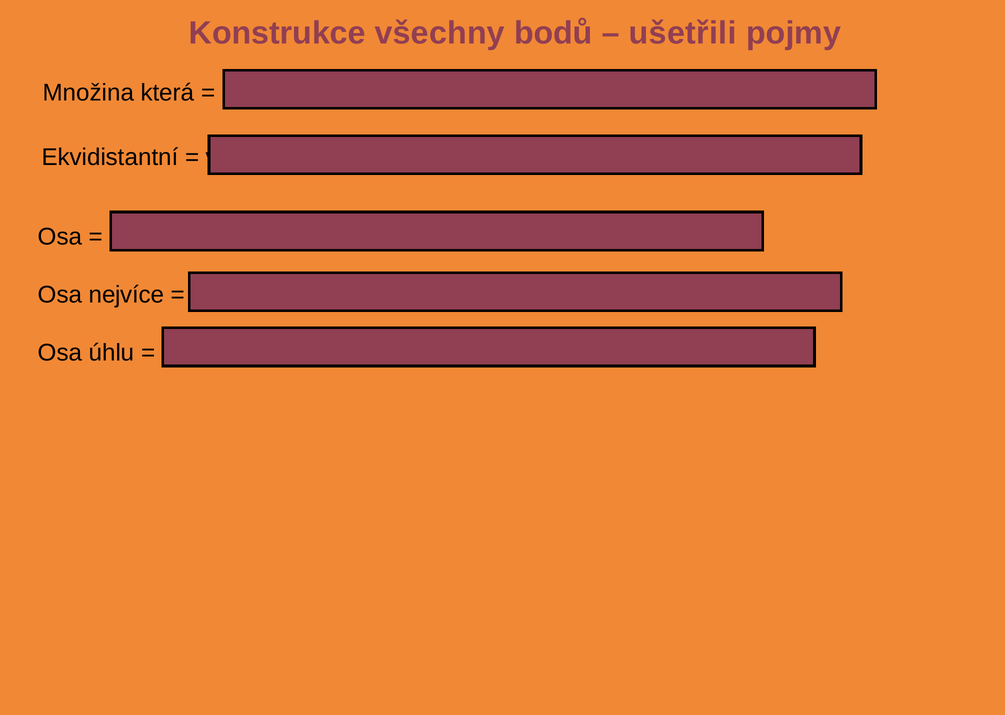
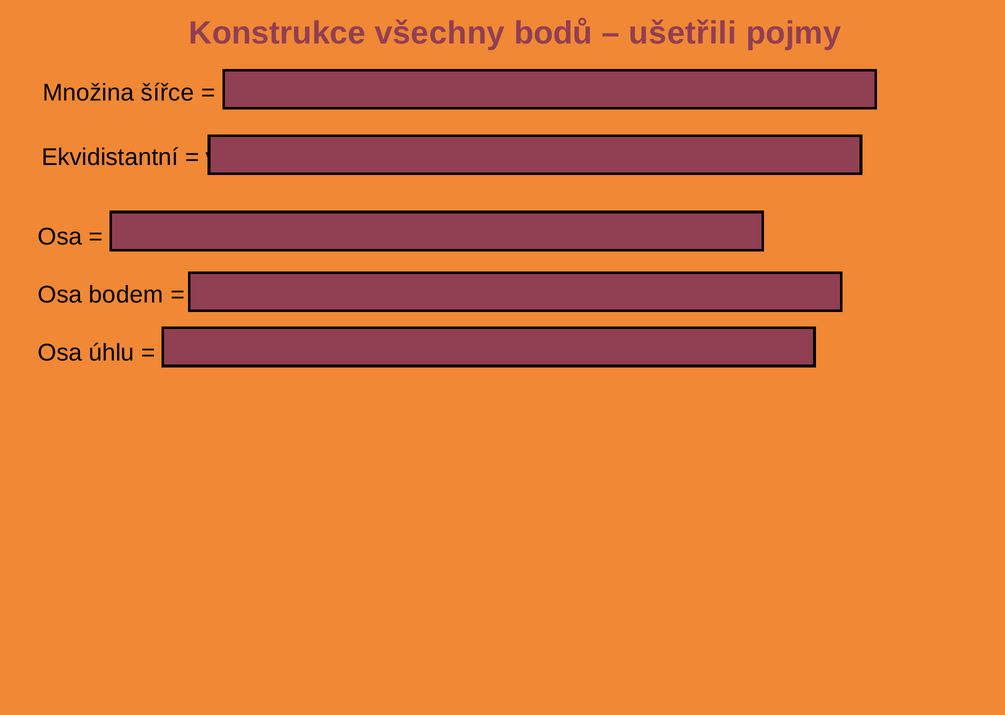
která: která -> šířce (167, 93)
nejvíce: nejvíce -> bodem (126, 295)
